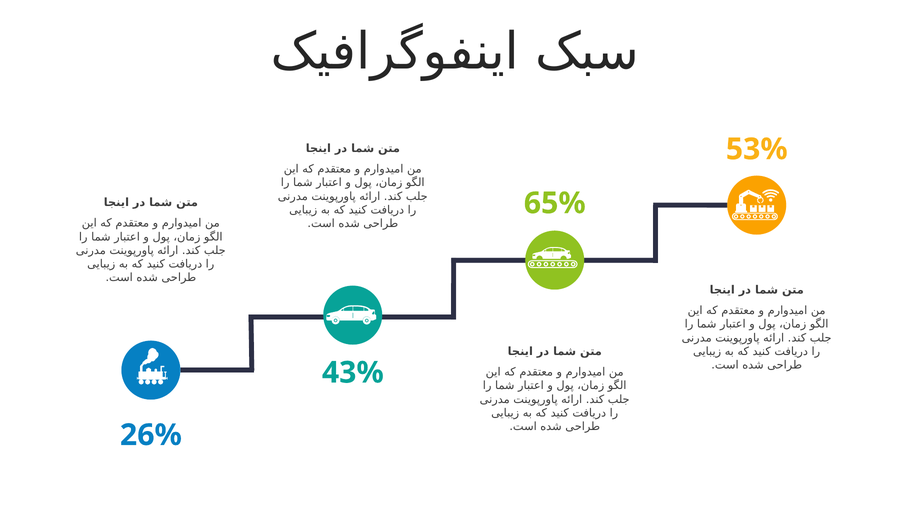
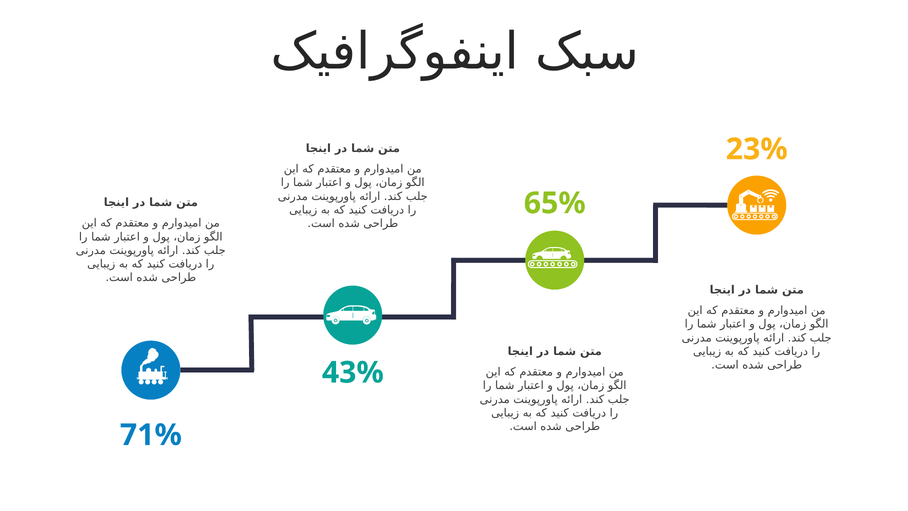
53%: 53% -> 23% (757, 149)
26%: 26% -> 71% (151, 435)
